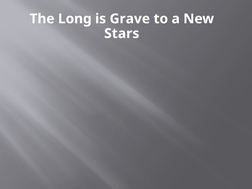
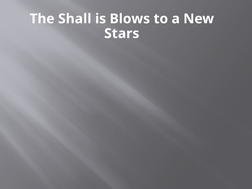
Long: Long -> Shall (75, 19)
Grave: Grave -> Blows (130, 19)
